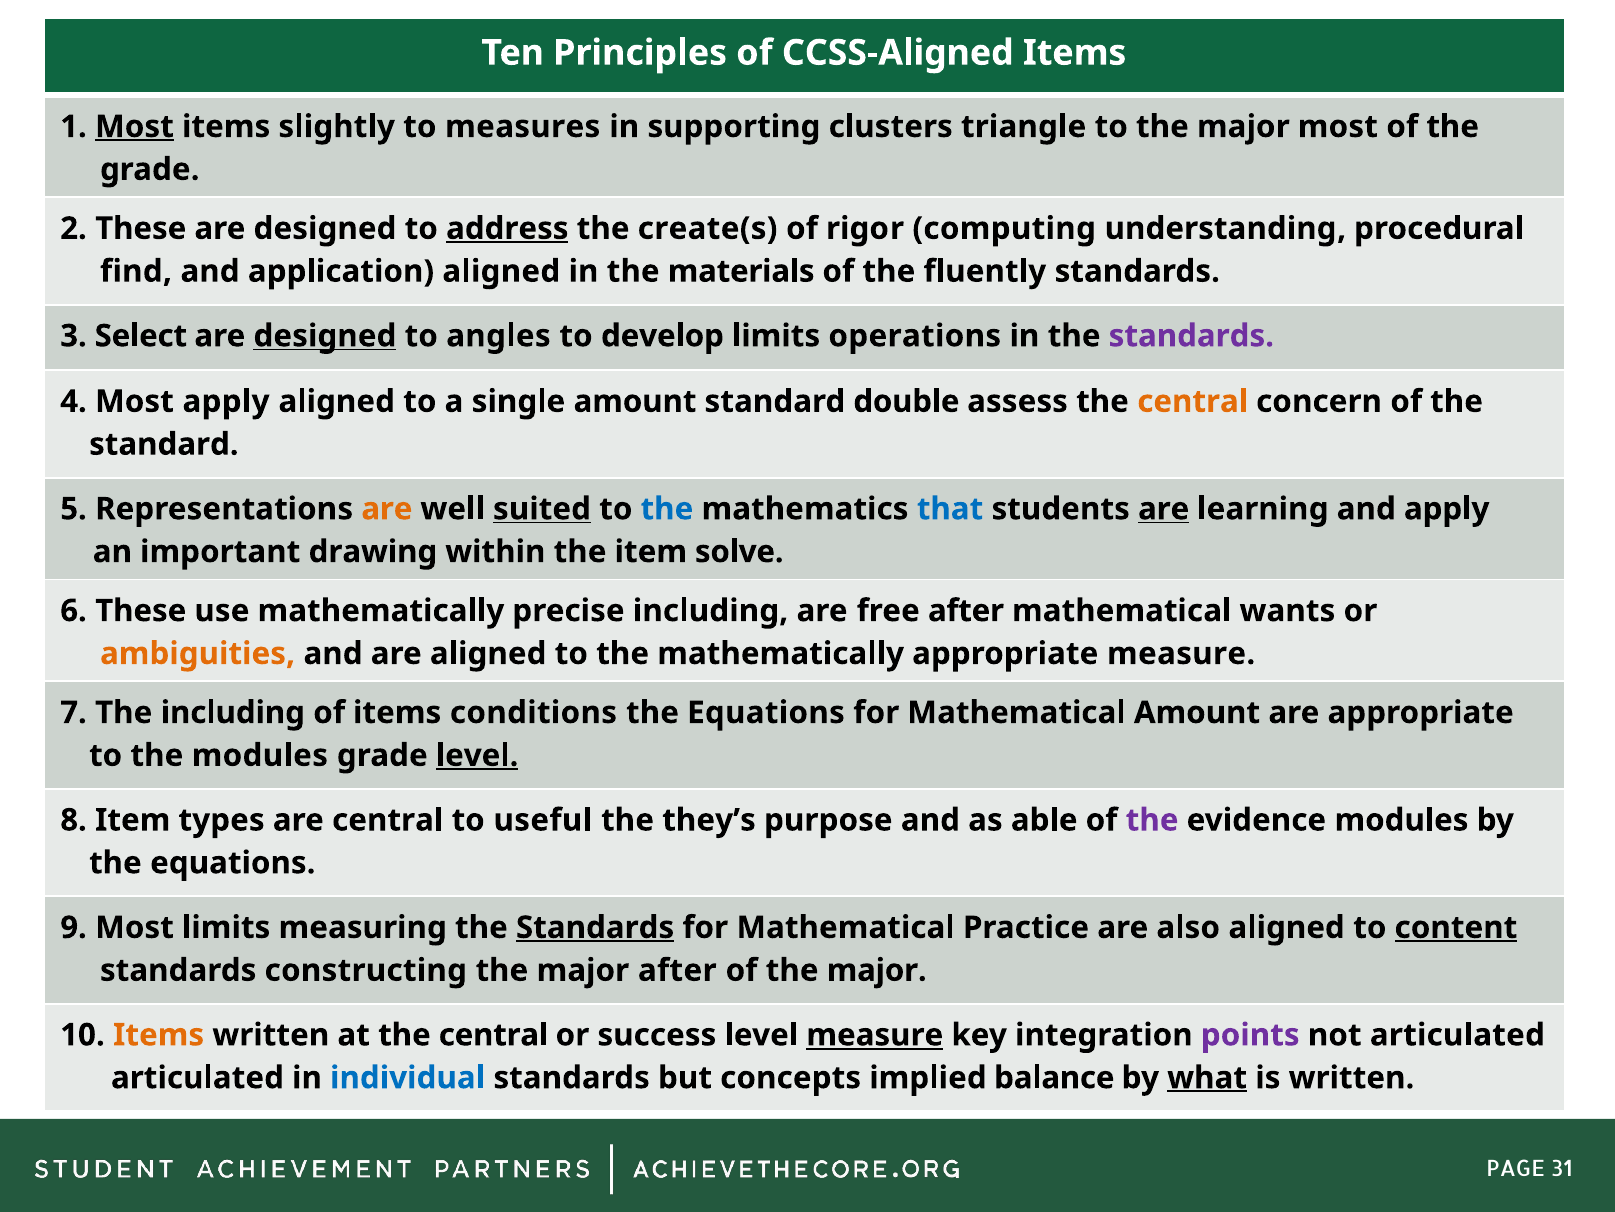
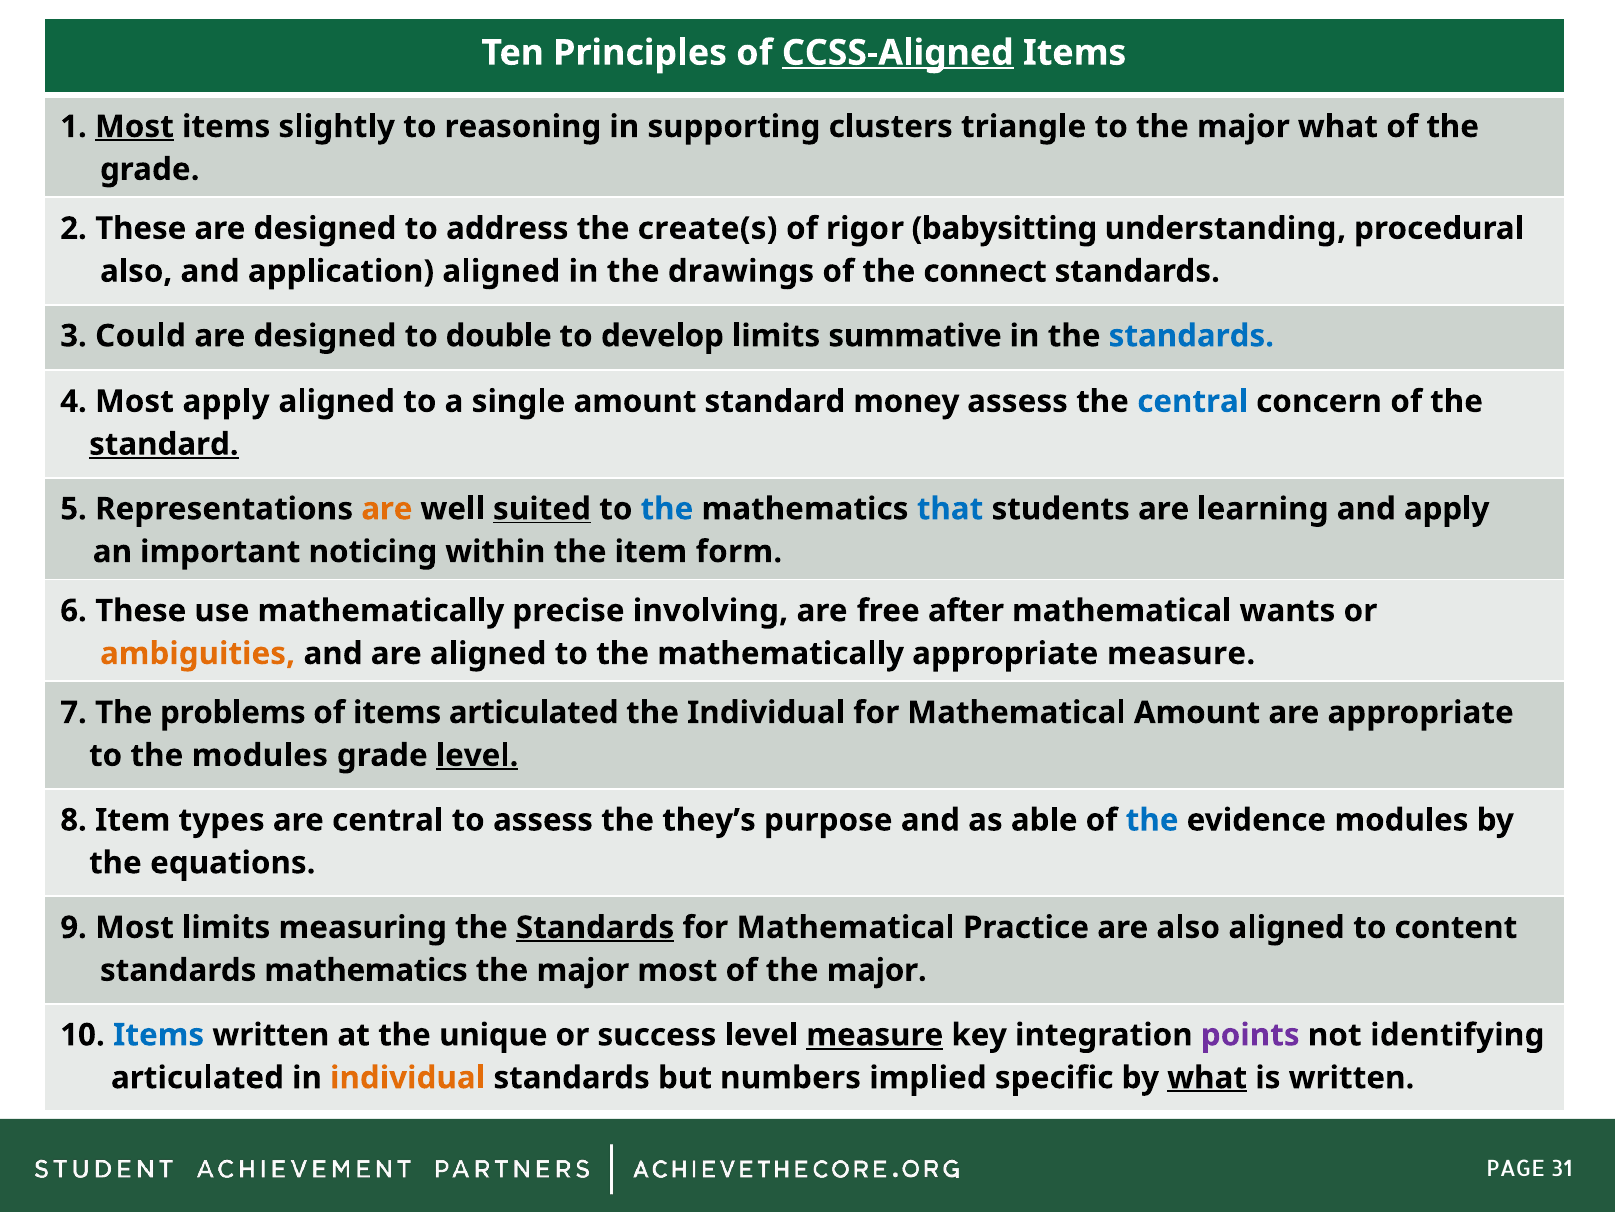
CCSS-Aligned underline: none -> present (898, 53)
measures: measures -> reasoning (523, 127)
major most: most -> what (1338, 127)
address underline: present -> none (507, 228)
computing: computing -> babysitting (1004, 228)
find: find -> also (136, 271)
materials: materials -> drawings (741, 271)
fluently: fluently -> connect (985, 271)
Select: Select -> Could (140, 336)
designed underline: present -> none (325, 336)
angles: angles -> double (499, 336)
operations: operations -> summative (915, 336)
standards colour: purple -> blue (1191, 336)
double: double -> money (906, 401)
central colour: orange -> blue (1193, 401)
standard underline: none -> present (164, 444)
are underline: present -> none (1164, 509)
drawing: drawing -> noticing (373, 551)
solve: solve -> form (739, 551)
precise including: including -> involving (710, 610)
The including: including -> problems (233, 712)
items conditions: conditions -> articulated (534, 712)
Equations: Equations -> Individual (766, 712)
to useful: useful -> assess (543, 820)
the colour: purple -> blue (1152, 820)
content underline: present -> none (1456, 927)
standards constructing: constructing -> mathematics (366, 970)
major after: after -> most (677, 970)
Items colour: orange -> blue (159, 1034)
at the central: central -> unique (493, 1034)
not articulated: articulated -> identifying (1457, 1034)
individual colour: blue -> orange (408, 1077)
concepts: concepts -> numbers (791, 1077)
balance: balance -> specific (1054, 1077)
